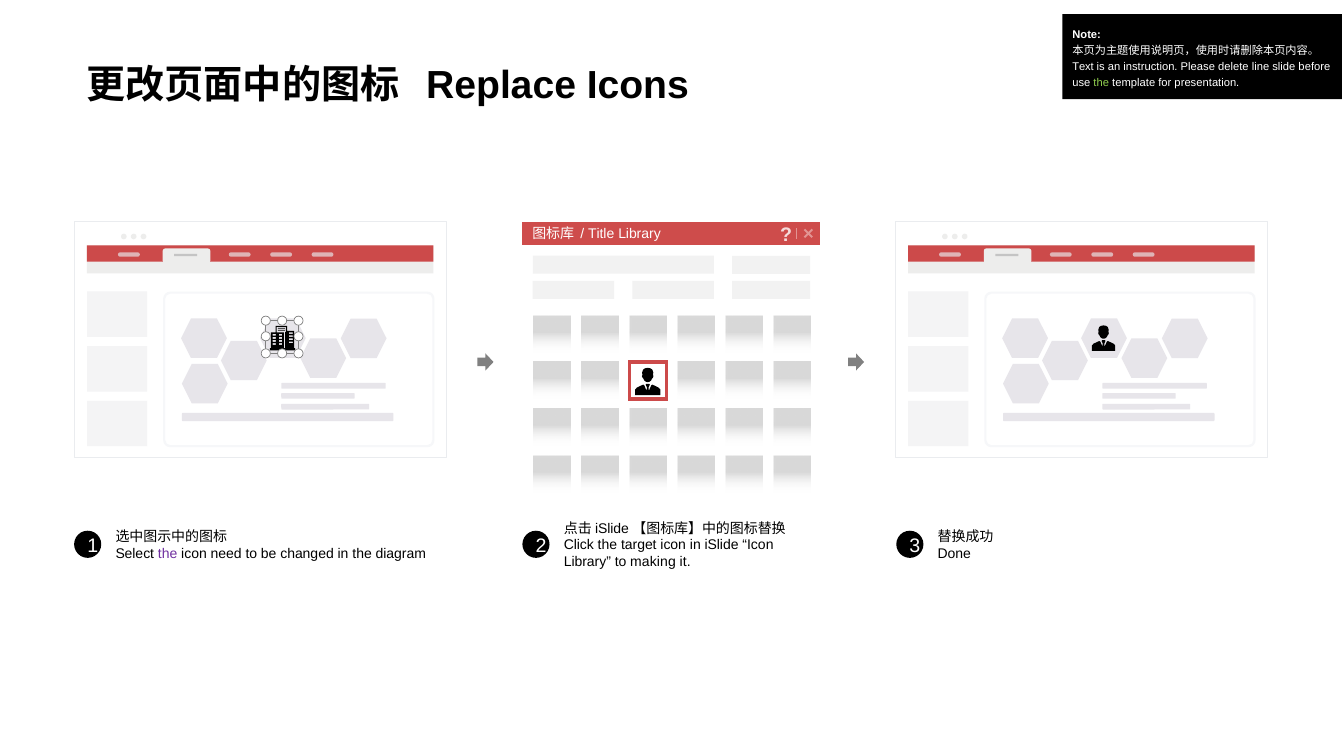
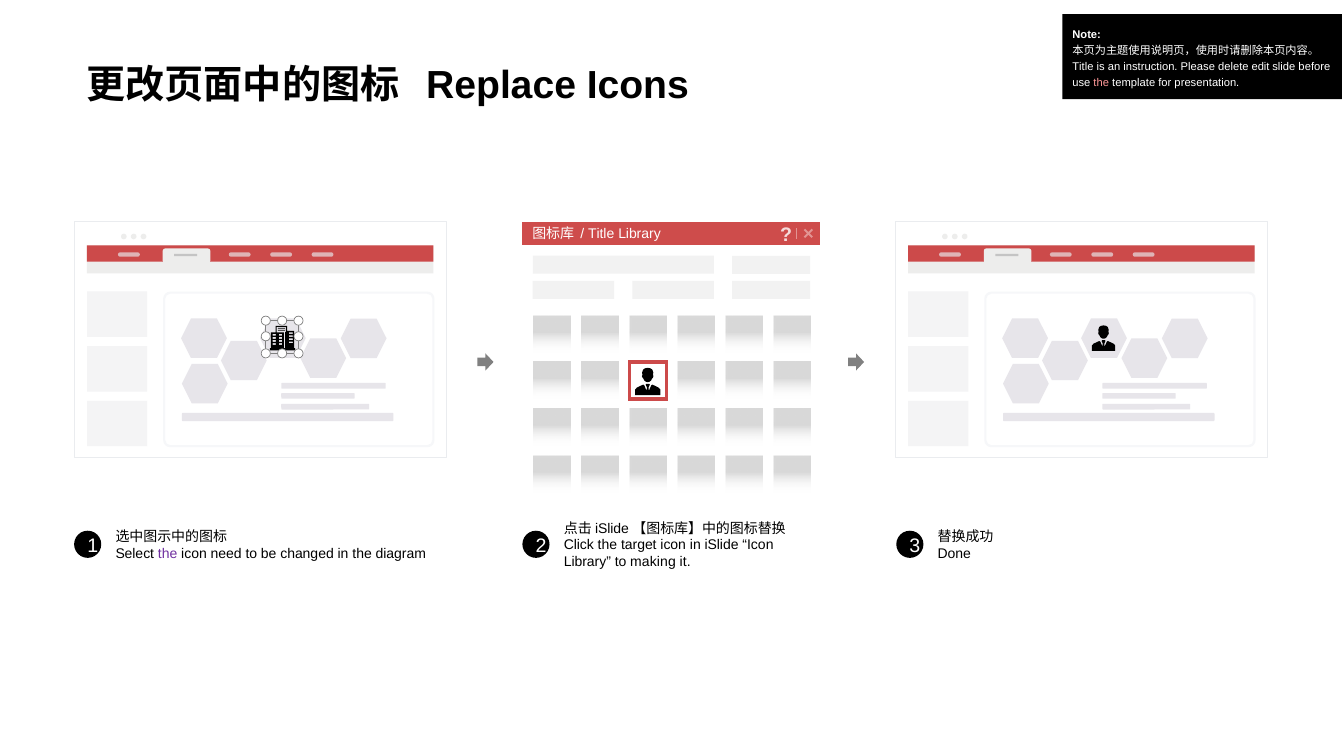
Text: Text -> Title (1083, 67)
line: line -> edit (1261, 67)
the colour: light green -> pink (1101, 83)
